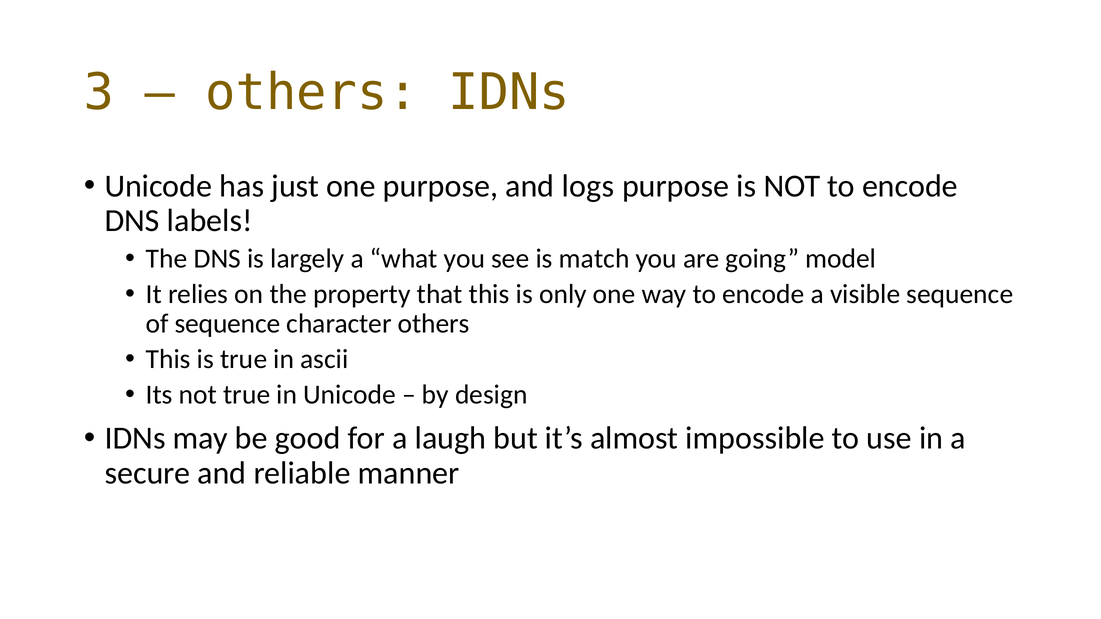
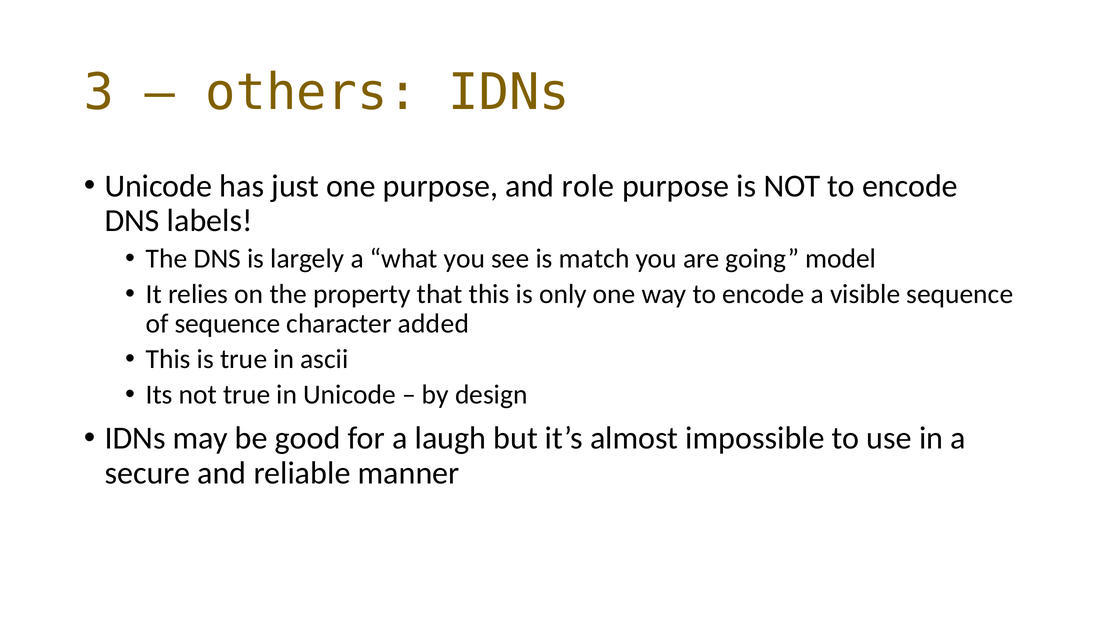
logs: logs -> role (588, 186)
character others: others -> added (433, 324)
